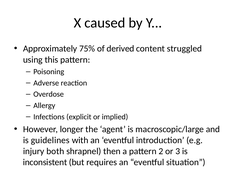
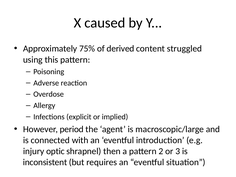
longer: longer -> period (72, 129)
guidelines: guidelines -> connected (50, 140)
both: both -> optic (55, 151)
